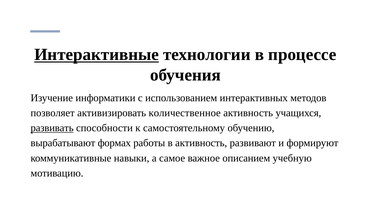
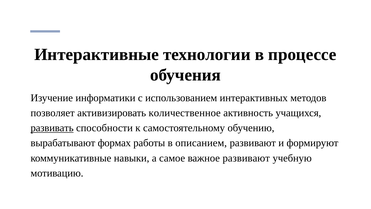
Интерактивные underline: present -> none (97, 55)
в активность: активность -> описанием (201, 143)
важное описанием: описанием -> развивают (246, 158)
